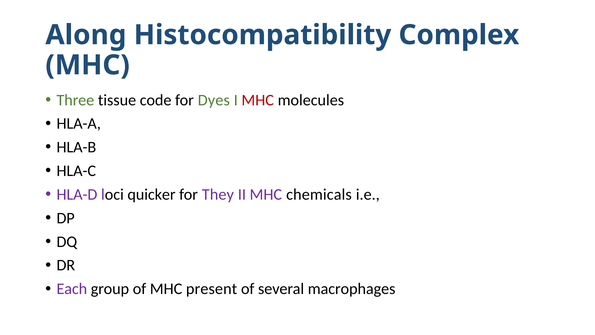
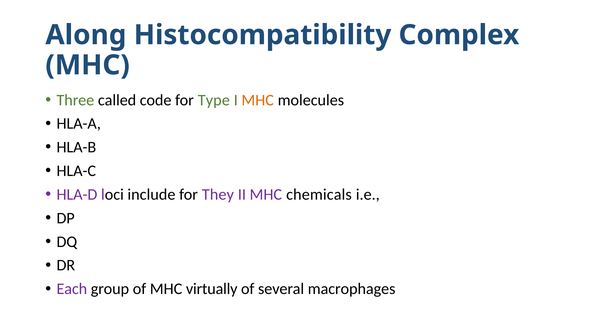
tissue: tissue -> called (117, 100)
Dyes: Dyes -> Type (214, 100)
MHC colour: red -> orange (258, 100)
quicker: quicker -> include (151, 194)
present: present -> virtually (212, 289)
